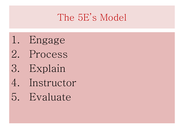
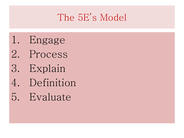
Instructor: Instructor -> Definition (53, 83)
